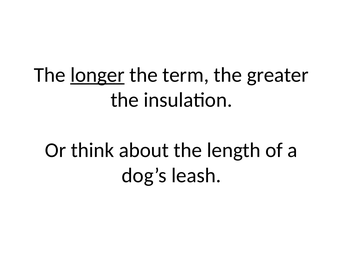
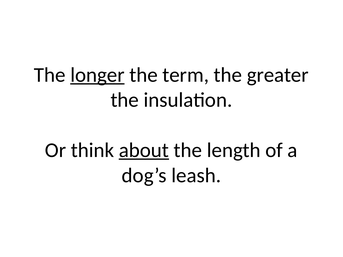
about underline: none -> present (144, 150)
